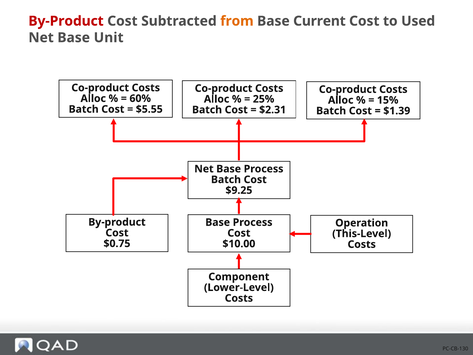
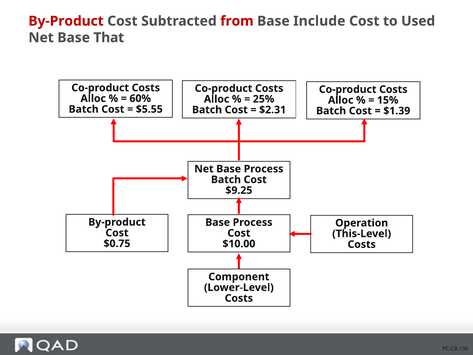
from colour: orange -> red (237, 21)
Current: Current -> Include (319, 21)
Unit: Unit -> That (109, 38)
